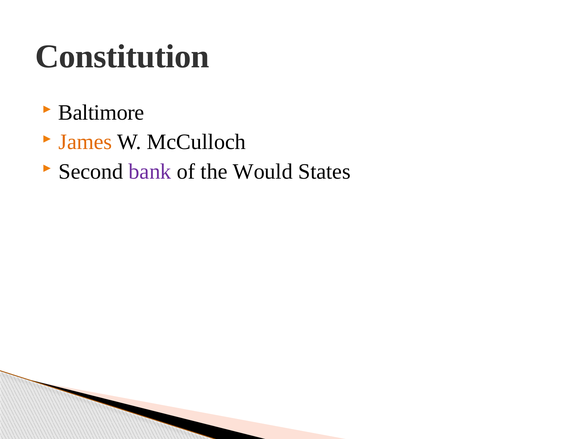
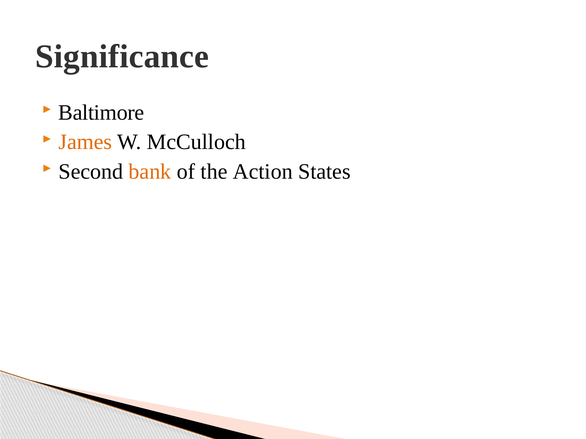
Constitution: Constitution -> Significance (122, 57)
bank colour: purple -> orange (150, 172)
Would: Would -> Action (263, 172)
